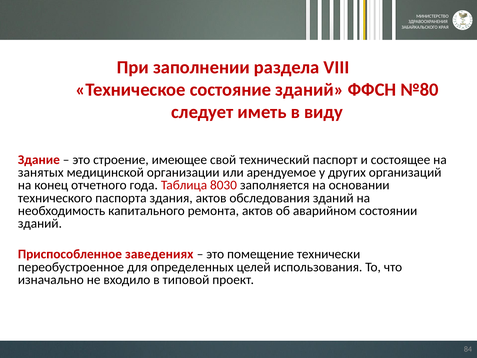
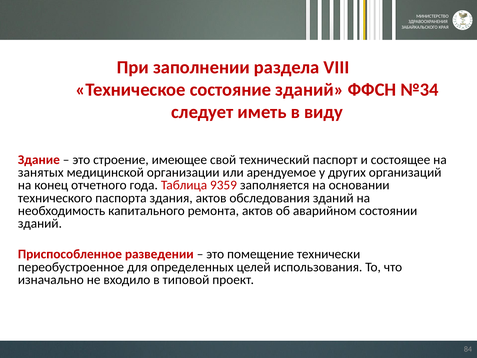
№80: №80 -> №34 (419, 90)
8030: 8030 -> 9359 (223, 185)
заведениях: заведениях -> разведении (159, 254)
